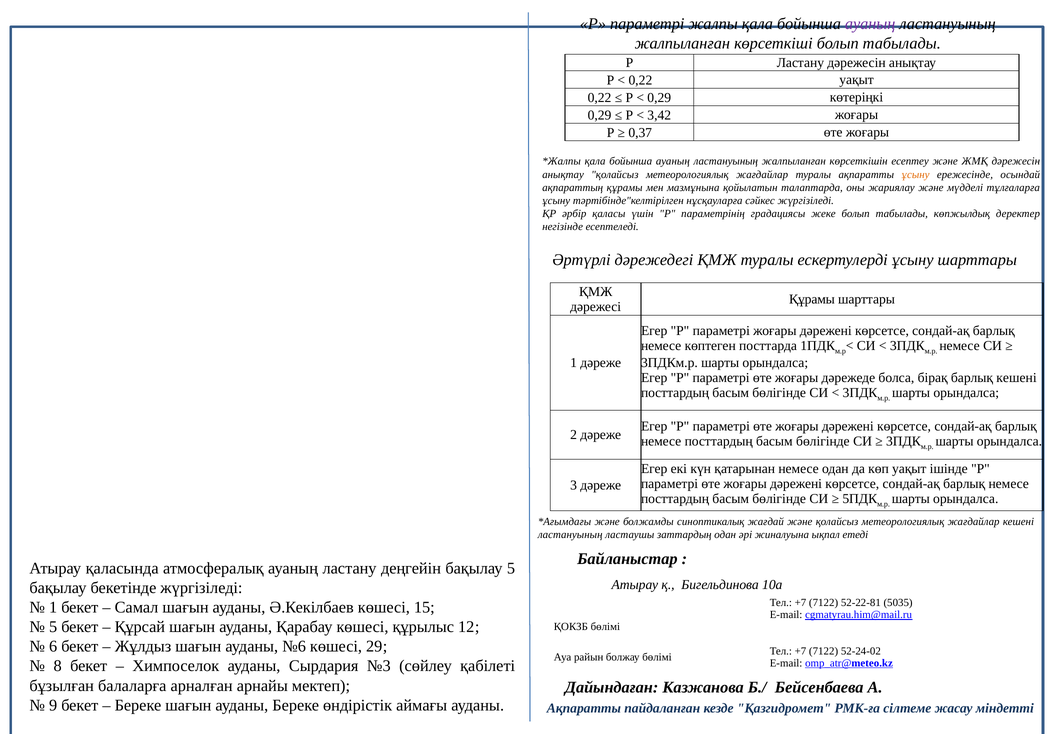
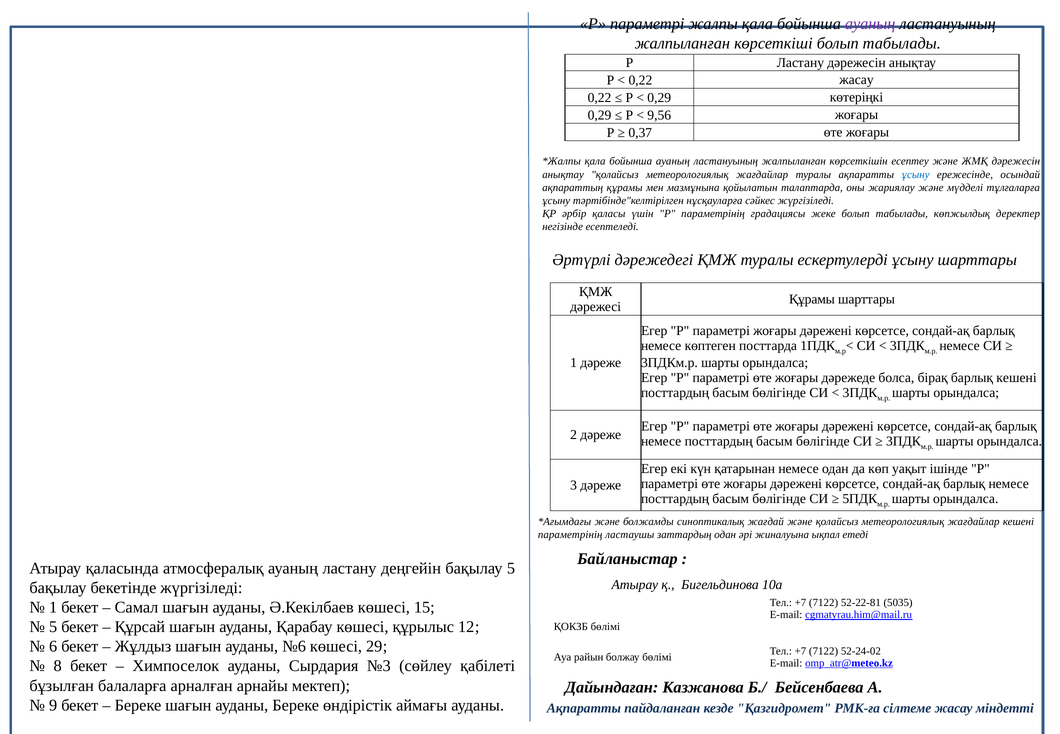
0,22 уақыт: уақыт -> жасау (856, 80)
3,42: 3,42 -> 9,56 (659, 115)
ұсыну colour: orange -> blue (916, 174)
ластануының: ластануының -> параметрінің (570, 535)
